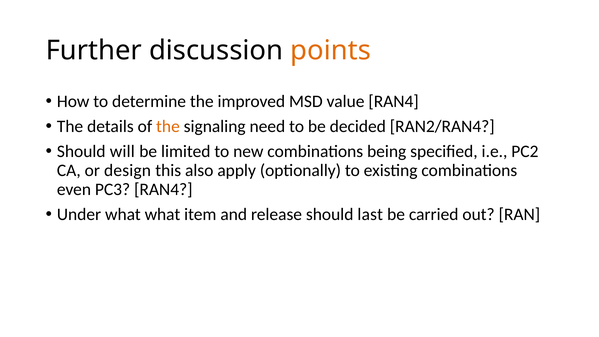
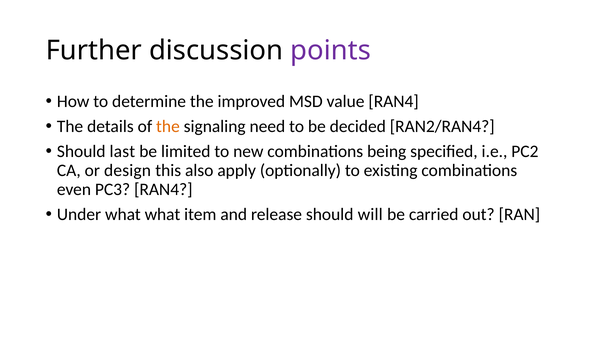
points colour: orange -> purple (331, 50)
will: will -> last (122, 152)
last: last -> will (370, 214)
